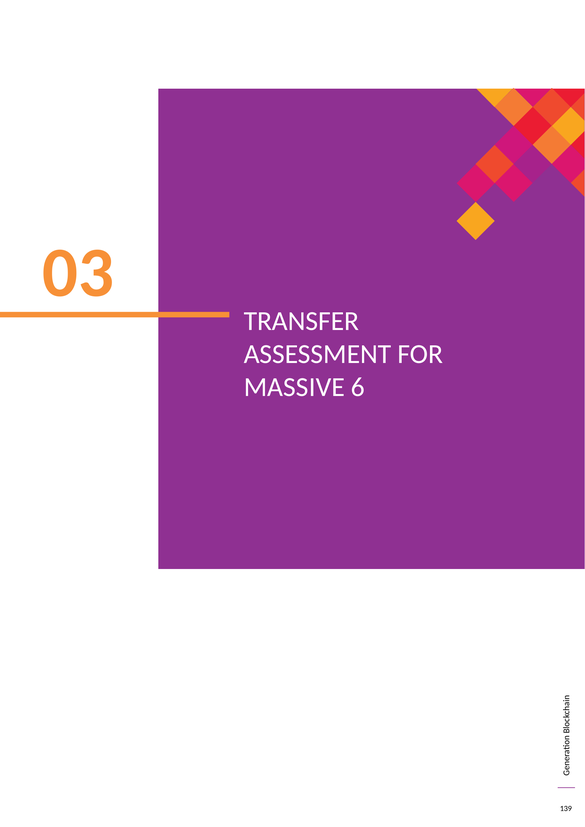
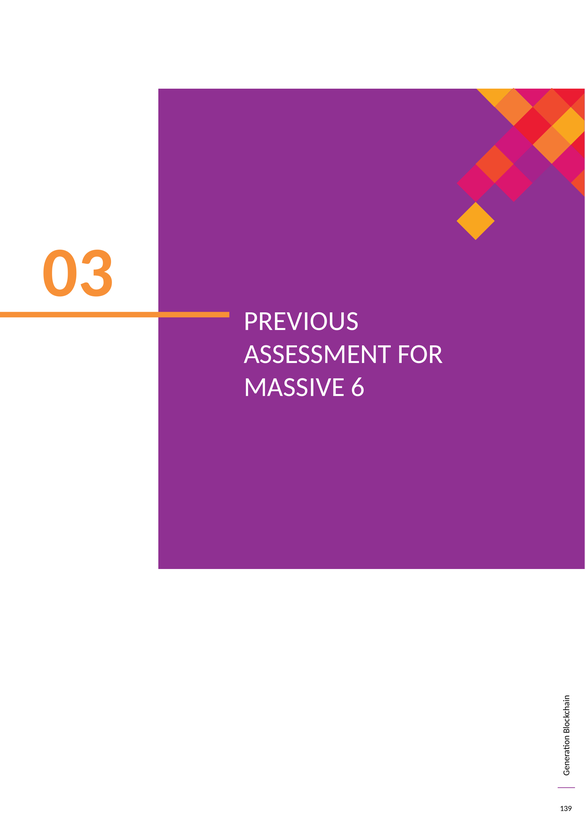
TRANSFER: TRANSFER -> PREVIOUS (301, 321)
